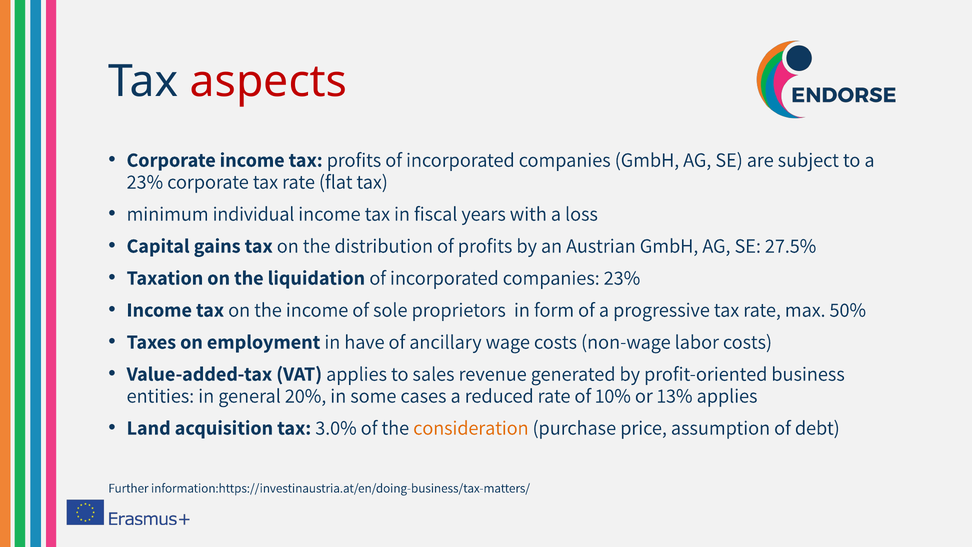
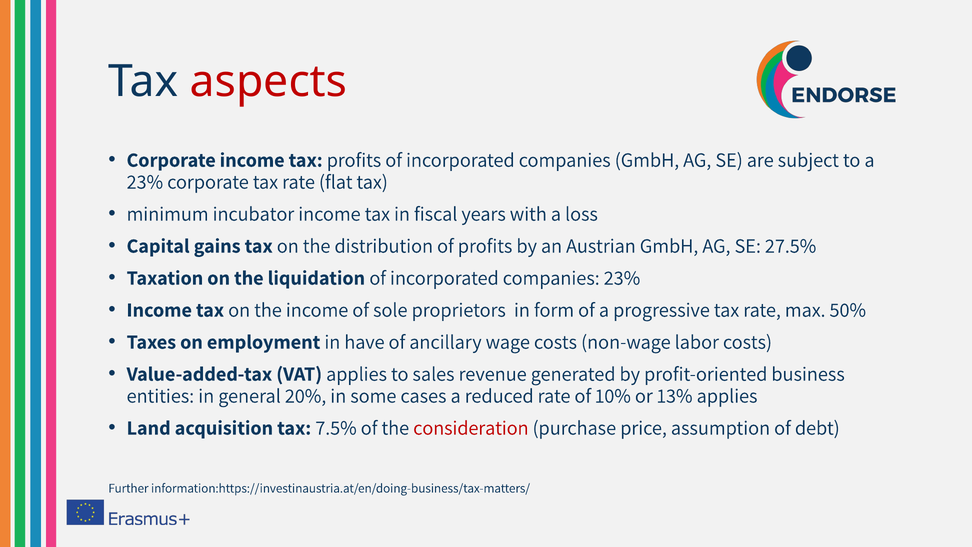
individual: individual -> incubator (253, 214)
3.0%: 3.0% -> 7.5% (336, 428)
consideration colour: orange -> red (471, 428)
